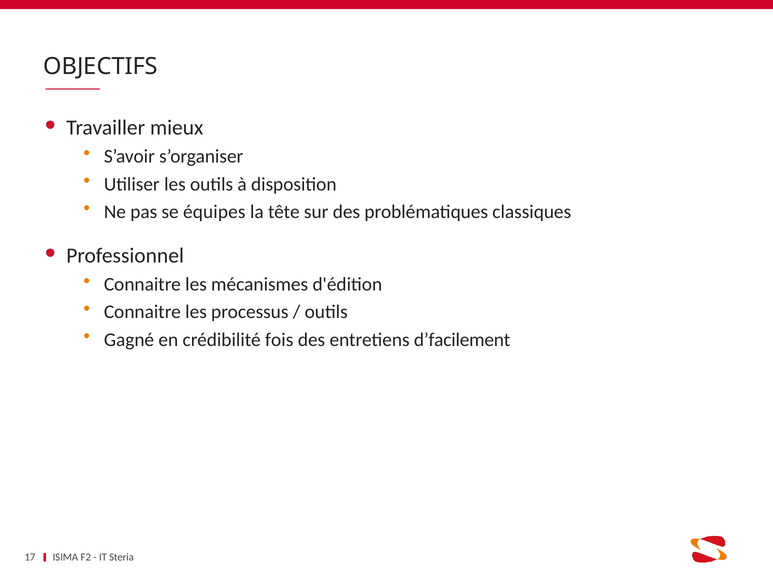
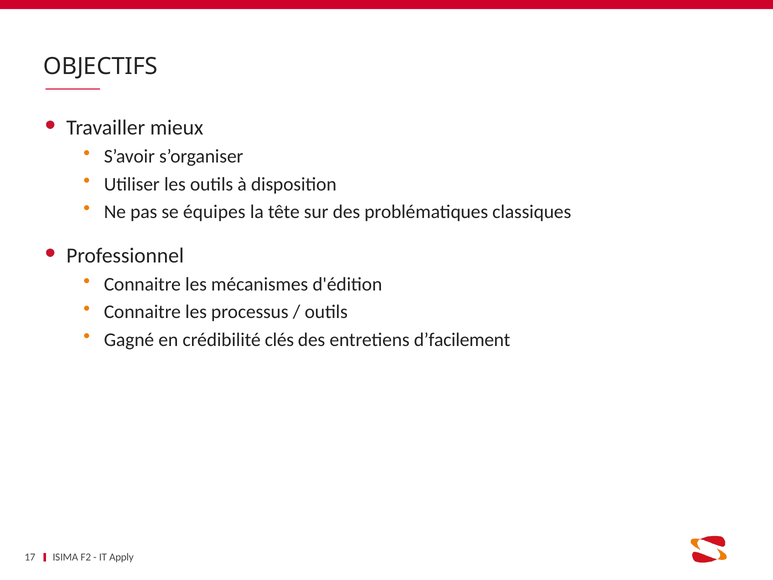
fois: fois -> clés (279, 340)
Steria: Steria -> Apply (121, 557)
